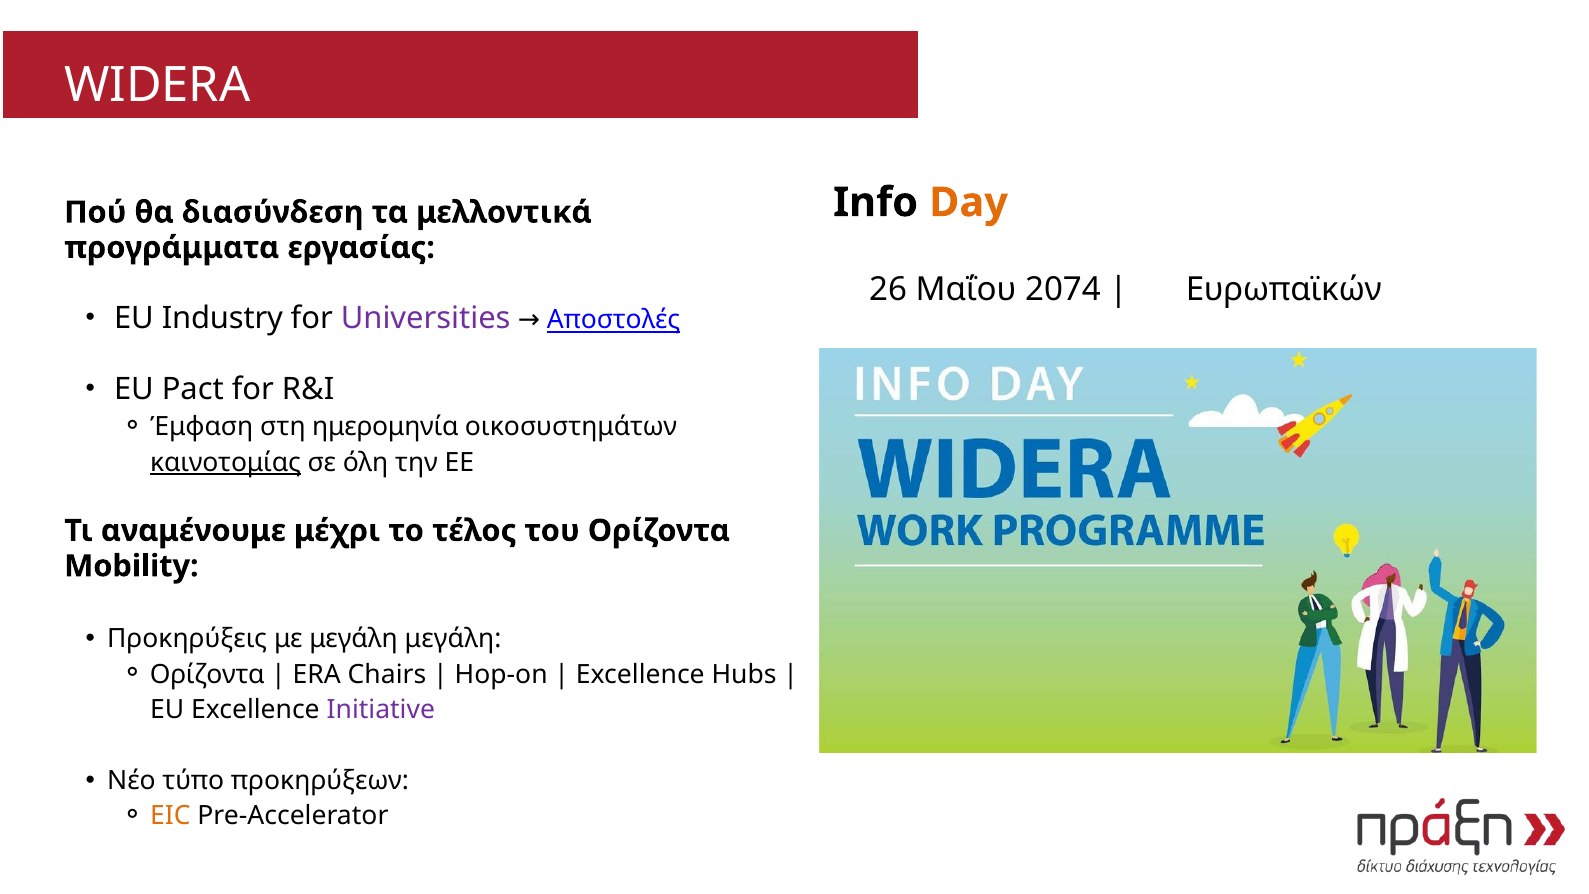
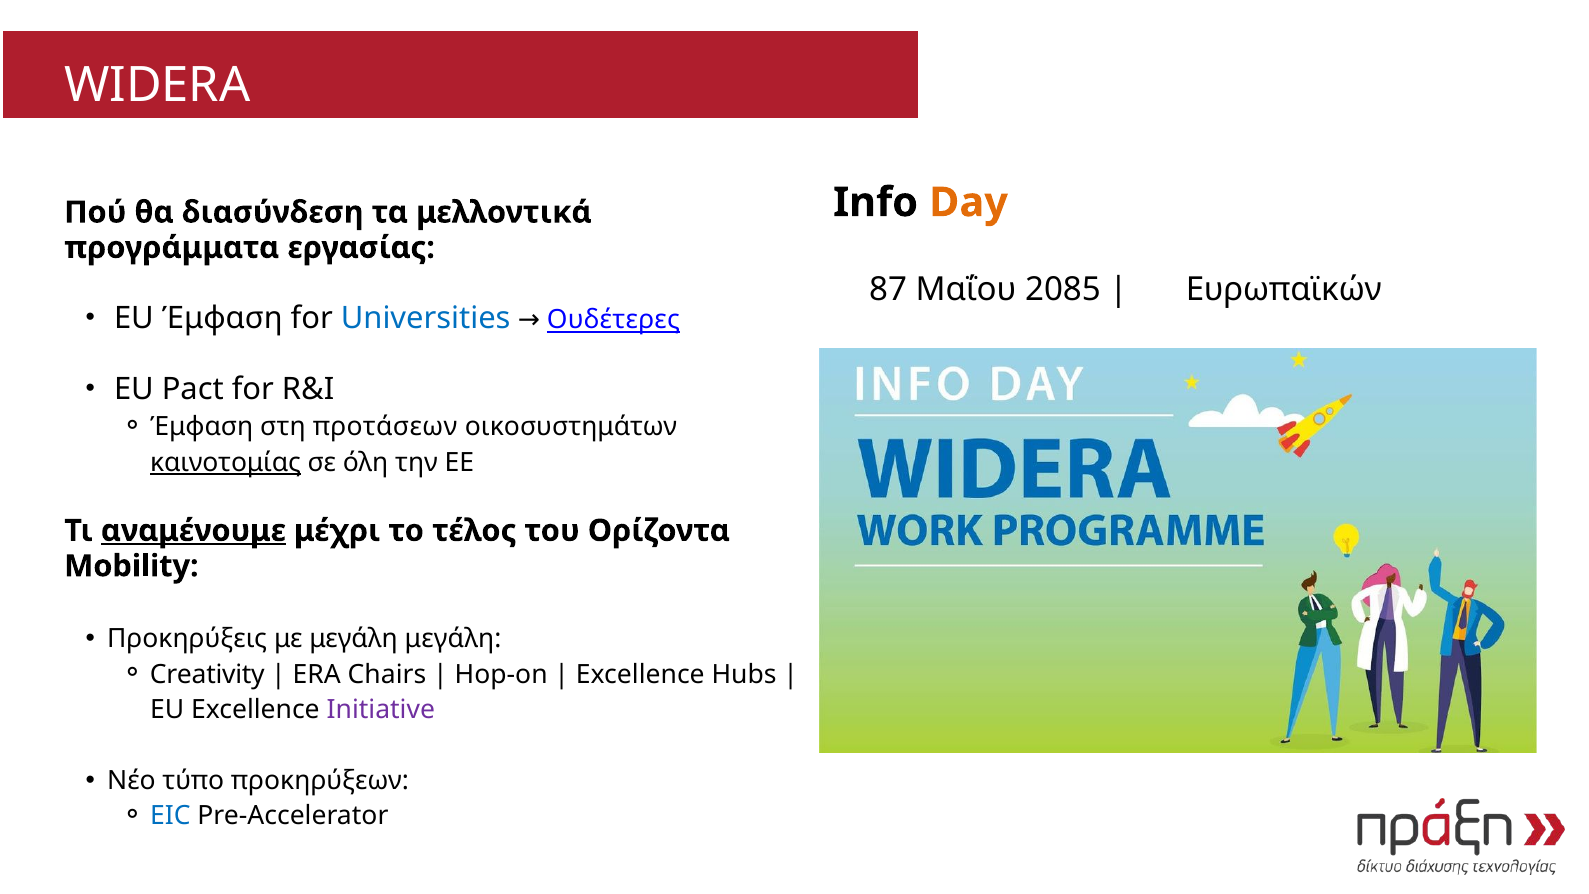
26: 26 -> 87 (888, 289)
2074: 2074 -> 2085 (1063, 289)
EU Industry: Industry -> Έμφαση (222, 318)
Universities colour: purple -> blue (426, 318)
Αποστολές: Αποστολές -> Ουδέτερες (613, 320)
ημερομηνία: ημερομηνία -> προτάσεων (385, 427)
αναμένουμε underline: none -> present (193, 531)
Ορίζοντα: Ορίζοντα -> Creativity (207, 674)
EIC colour: orange -> blue (170, 816)
